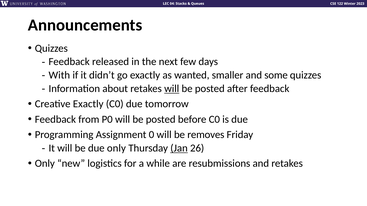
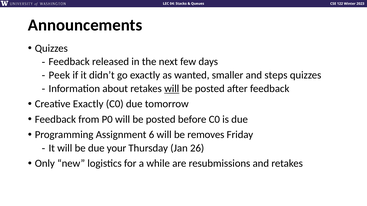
With: With -> Peek (59, 75)
some: some -> steps (276, 75)
0: 0 -> 6 (151, 135)
due only: only -> your (117, 148)
Jan underline: present -> none (179, 148)
